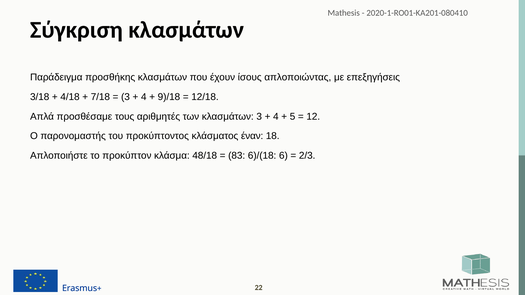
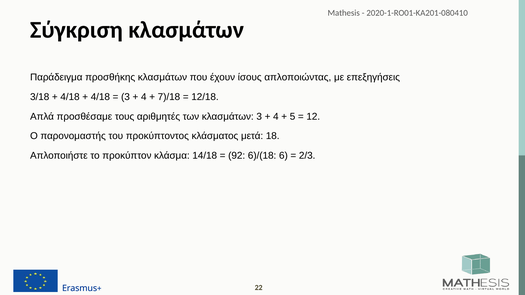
7/18: 7/18 -> 4/18 (100, 97)
9)/18: 9)/18 -> 7)/18 (169, 97)
έναν: έναν -> μετά (252, 136)
48/18: 48/18 -> 14/18 (205, 156)
83: 83 -> 92 (237, 156)
